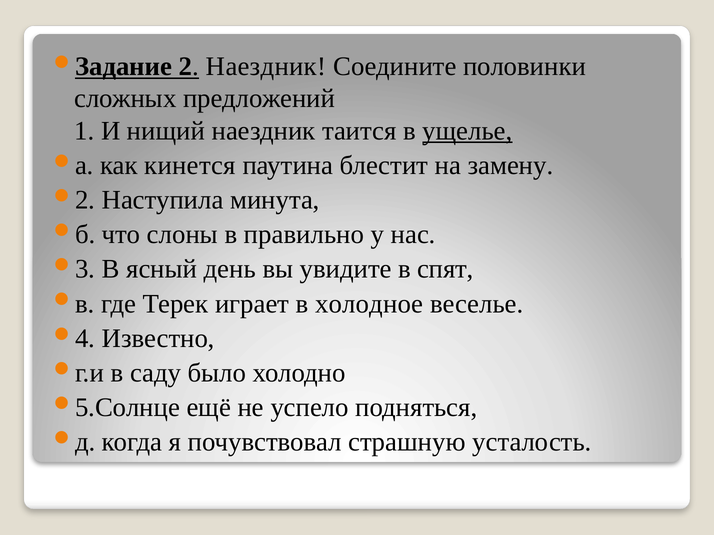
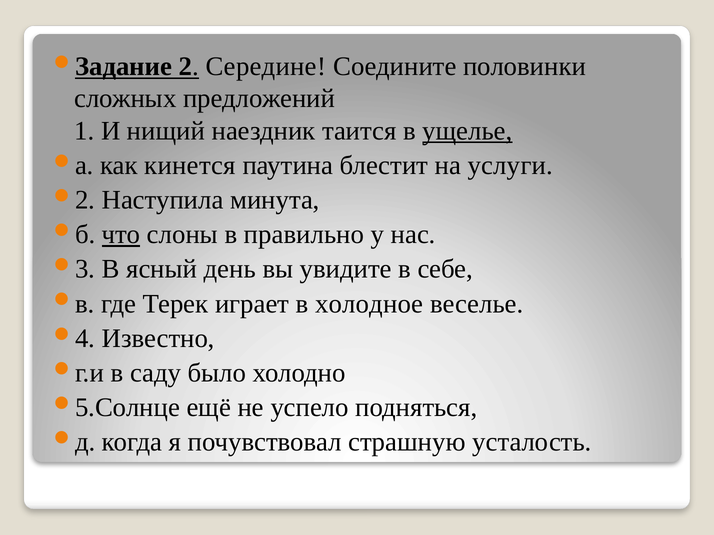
2 Наездник: Наездник -> Середине (266, 66)
замену: замену -> услуги (510, 165)
что underline: none -> present (121, 235)
спят: спят -> себе (445, 269)
